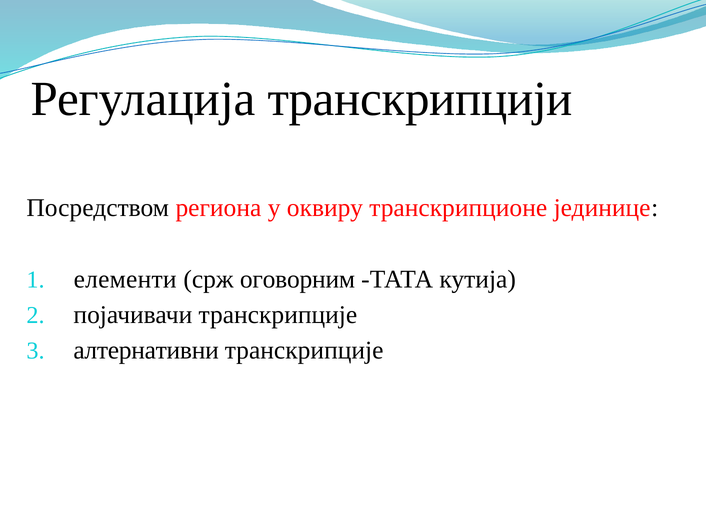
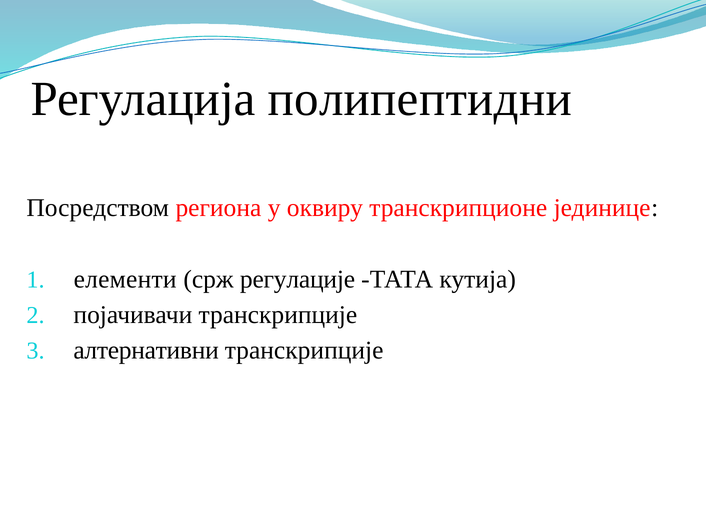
транскрипцији: транскрипцији -> полипептидни (420, 99)
оговорним: оговорним -> регулације (298, 279)
